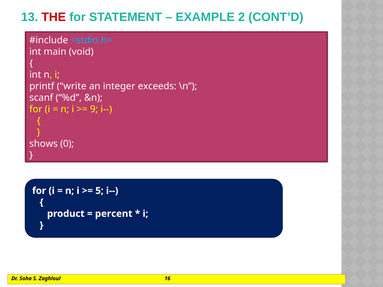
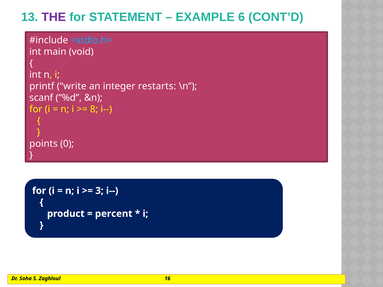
THE colour: red -> purple (54, 17)
2: 2 -> 6 (242, 17)
exceeds: exceeds -> restarts (157, 86)
9: 9 -> 8 (94, 109)
shows: shows -> points (44, 144)
5: 5 -> 3 (99, 191)
